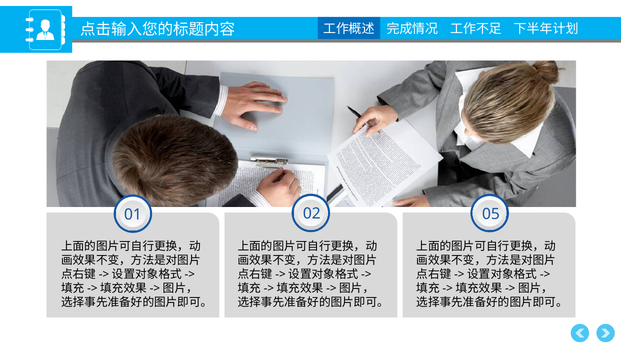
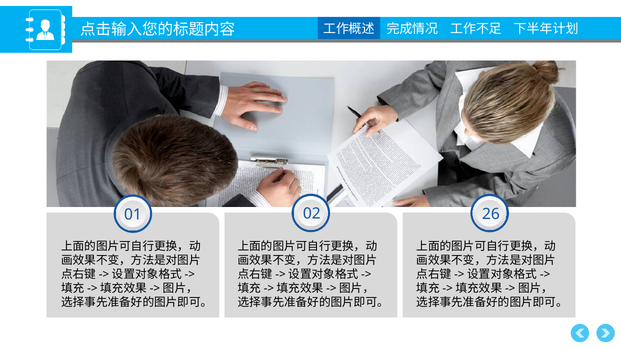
05: 05 -> 26 (491, 214)
